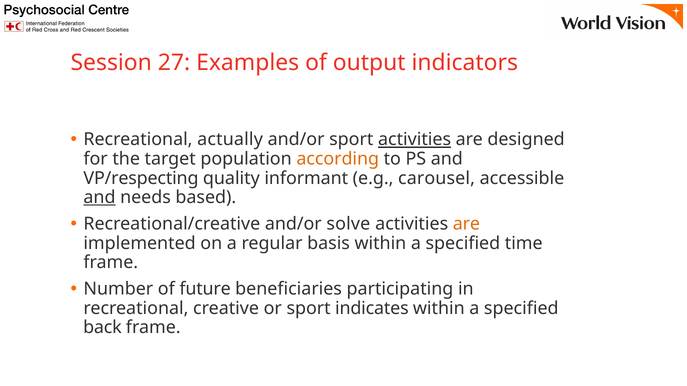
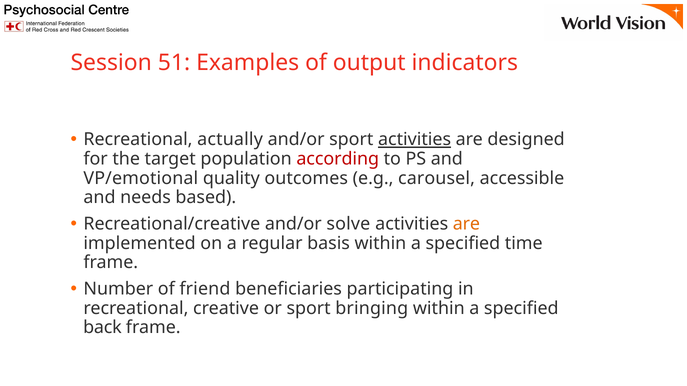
27: 27 -> 51 (174, 63)
according colour: orange -> red (338, 159)
VP/respecting: VP/respecting -> VP/emotional (141, 178)
informant: informant -> outcomes (306, 178)
and underline: present -> none (99, 198)
future: future -> friend (205, 289)
indicates: indicates -> bringing (372, 309)
